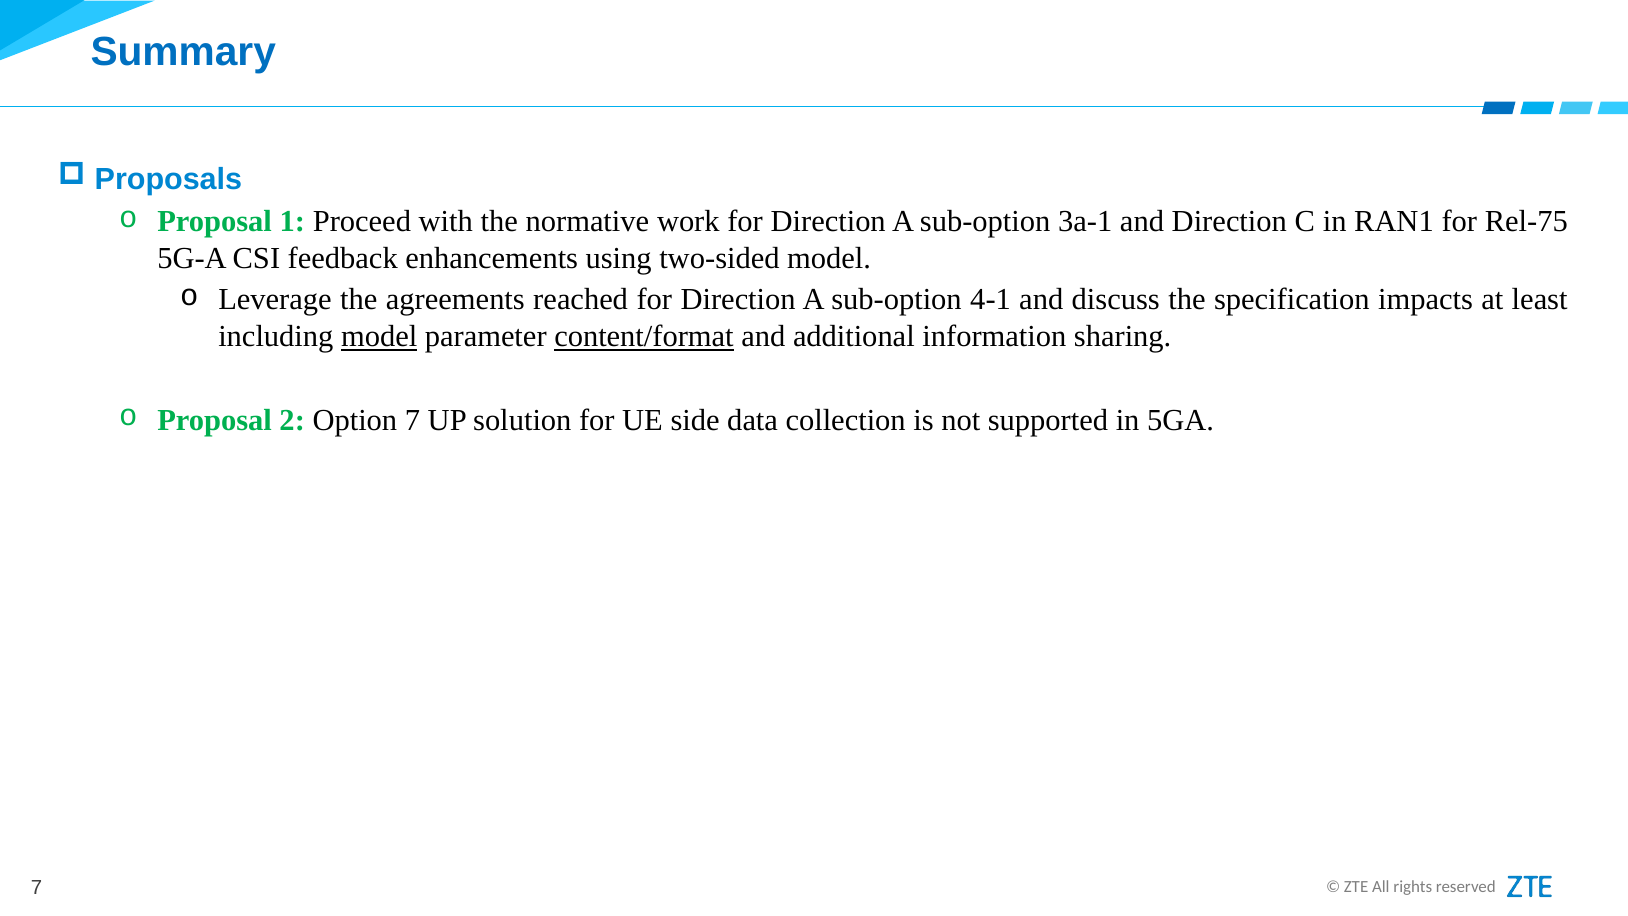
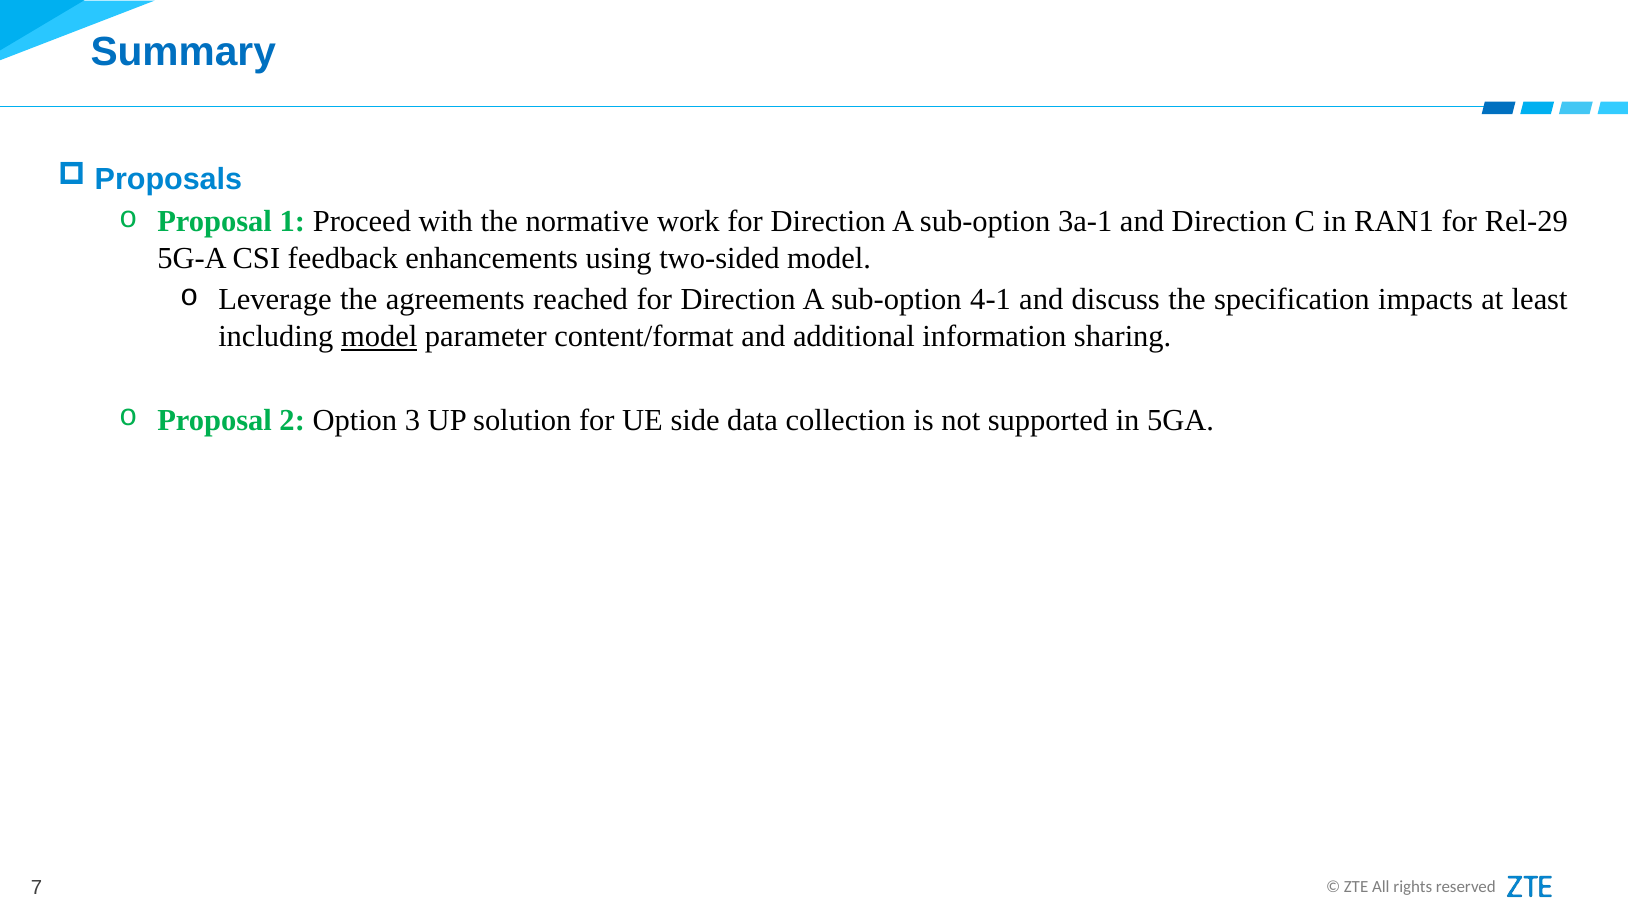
Rel-75: Rel-75 -> Rel-29 (1526, 221)
content/format underline: present -> none (644, 336)
Option 7: 7 -> 3 (413, 420)
